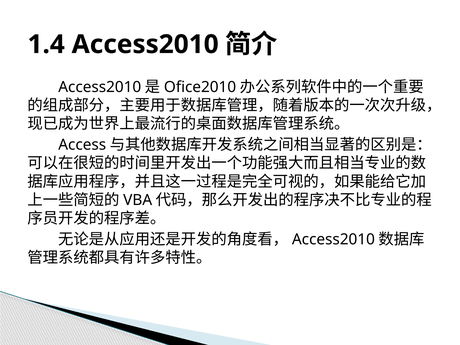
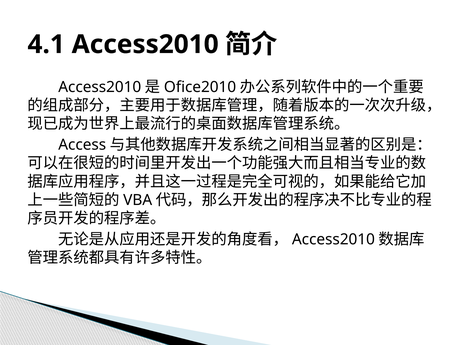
1.4: 1.4 -> 4.1 (46, 44)
